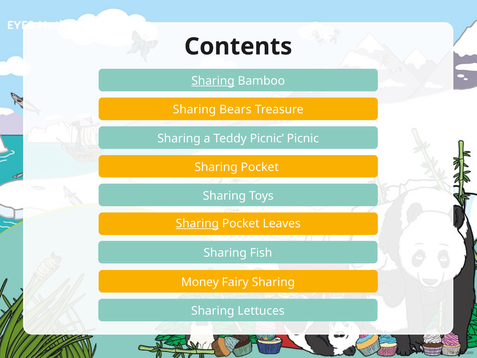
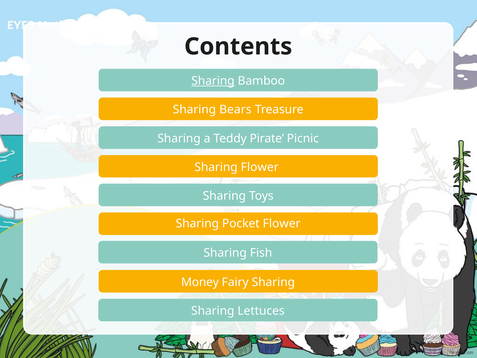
Teddy Picnic: Picnic -> Pirate (267, 138)
Pocket: Pocket -> Flower (260, 167)
Sharing underline: present -> none (197, 223)
Pocket Leaves: Leaves -> Flower (282, 223)
